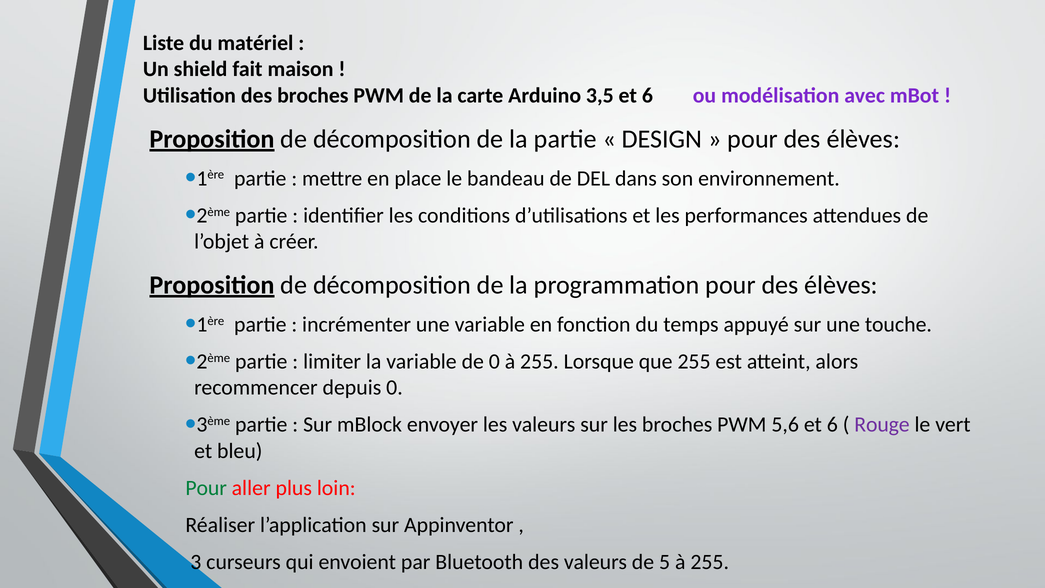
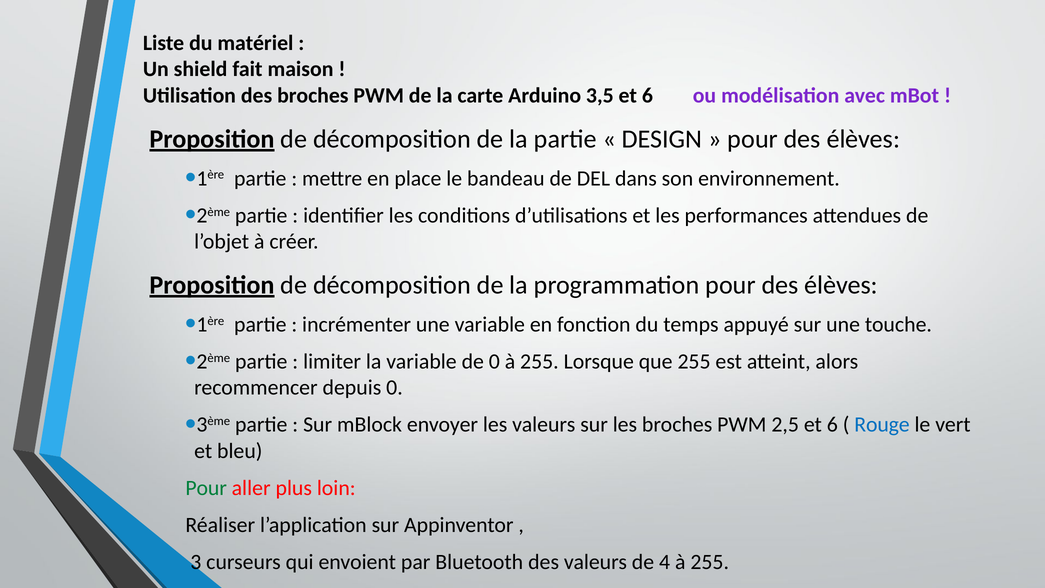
5,6: 5,6 -> 2,5 (785, 425)
Rouge colour: purple -> blue (882, 425)
5: 5 -> 4 (665, 562)
